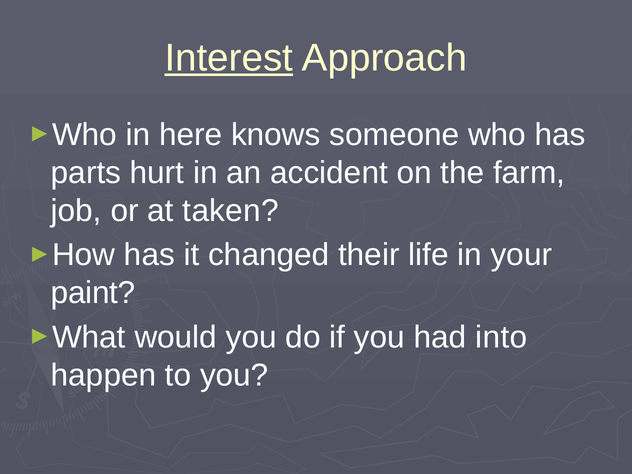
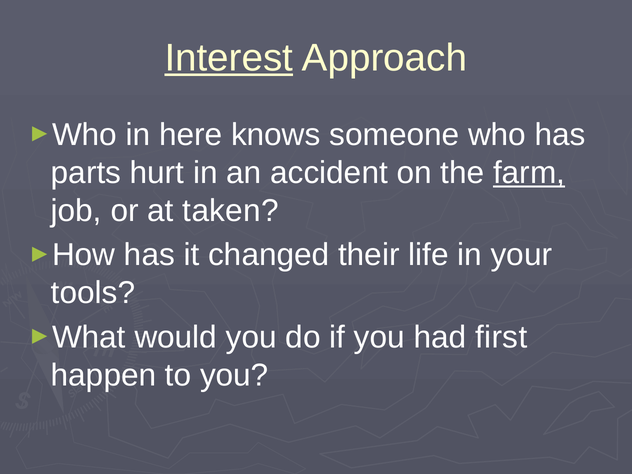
farm underline: none -> present (529, 173)
paint: paint -> tools (93, 293)
into: into -> first (501, 337)
